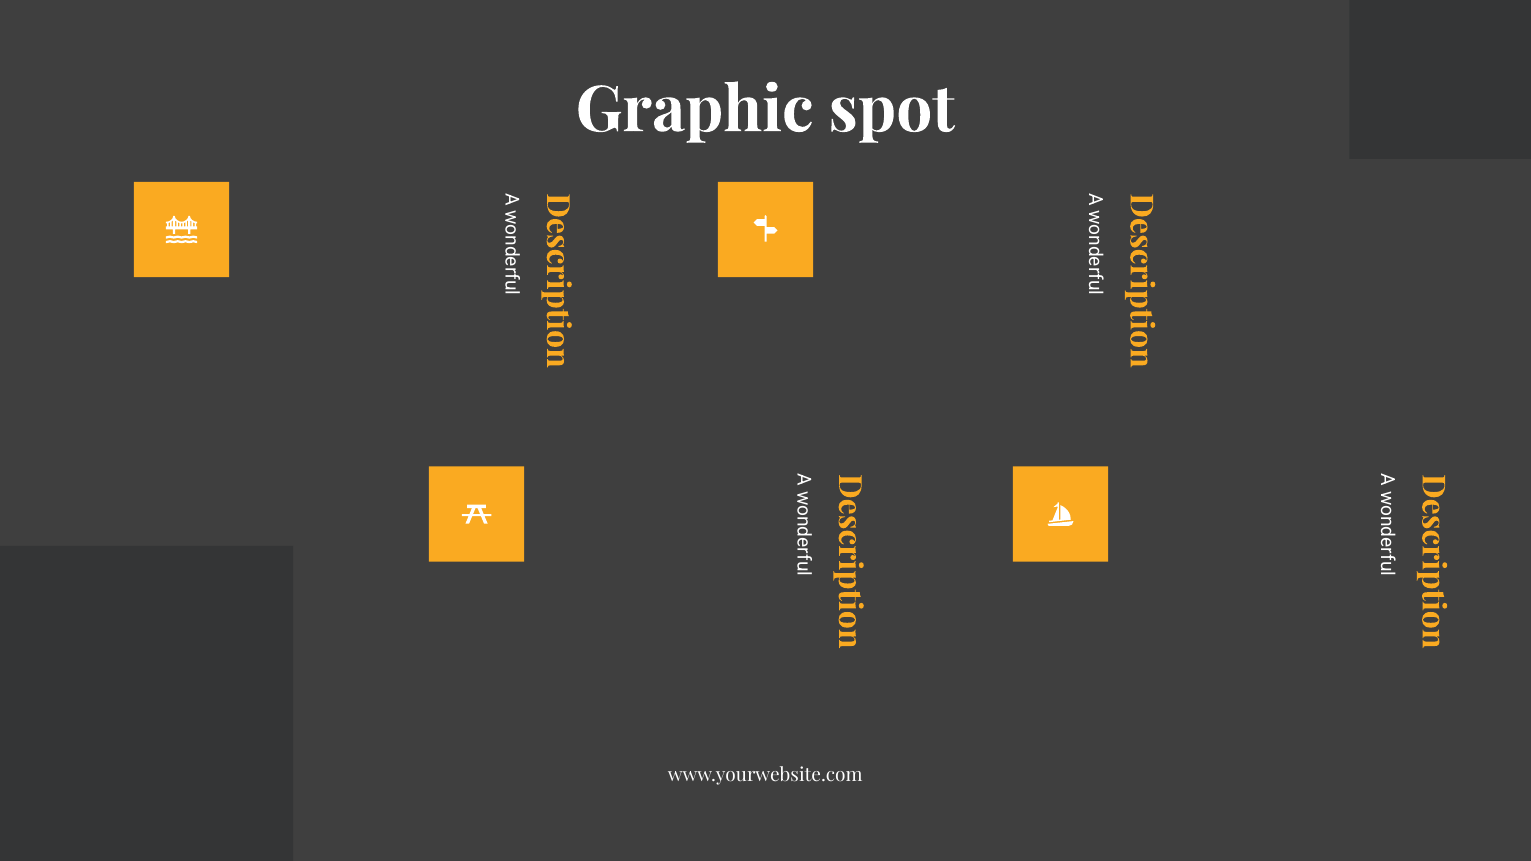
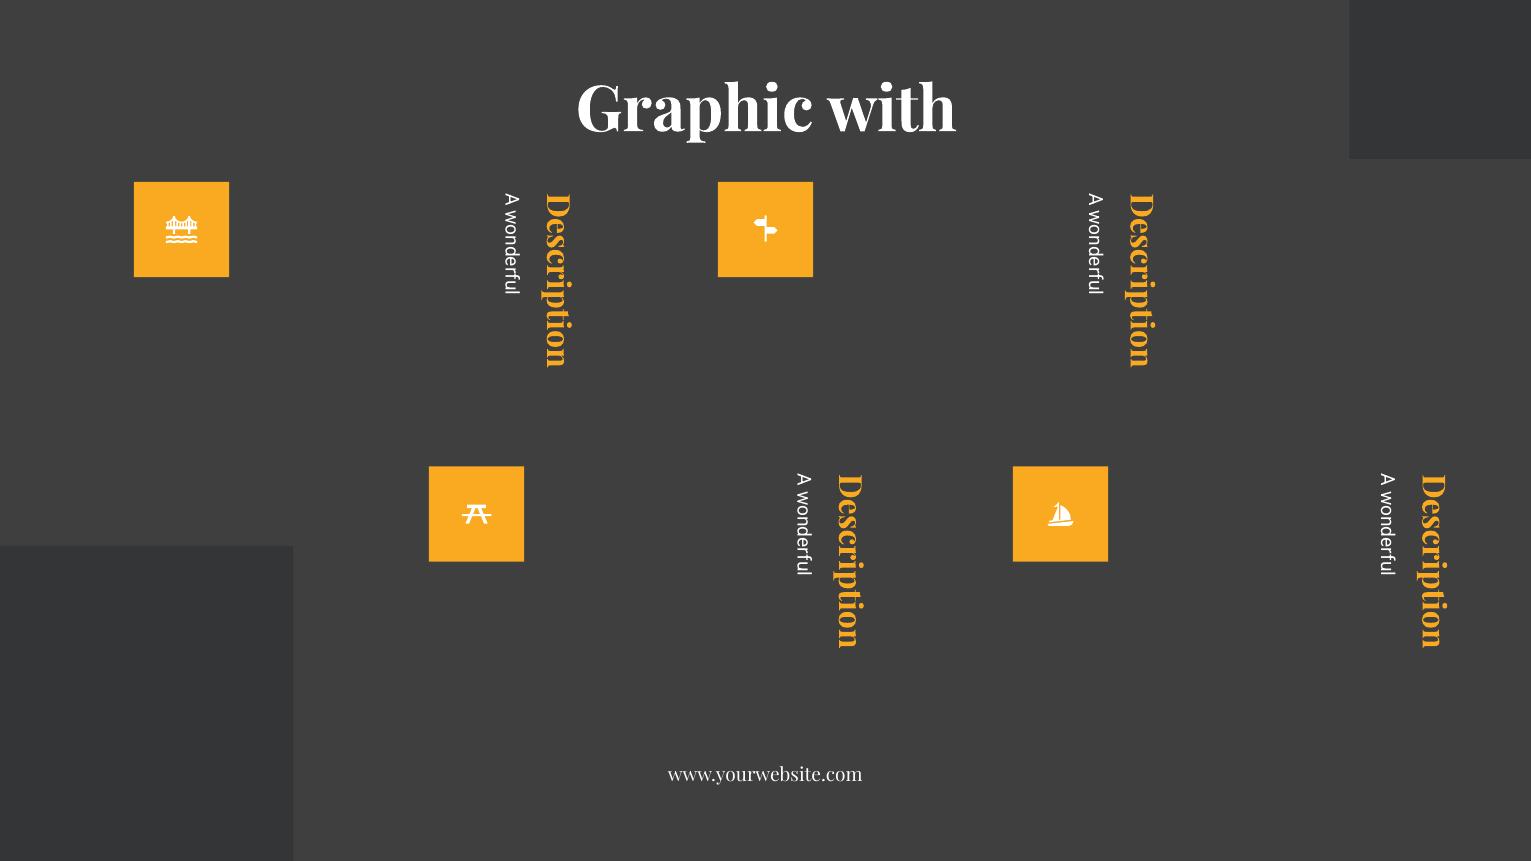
spot: spot -> with (892, 110)
